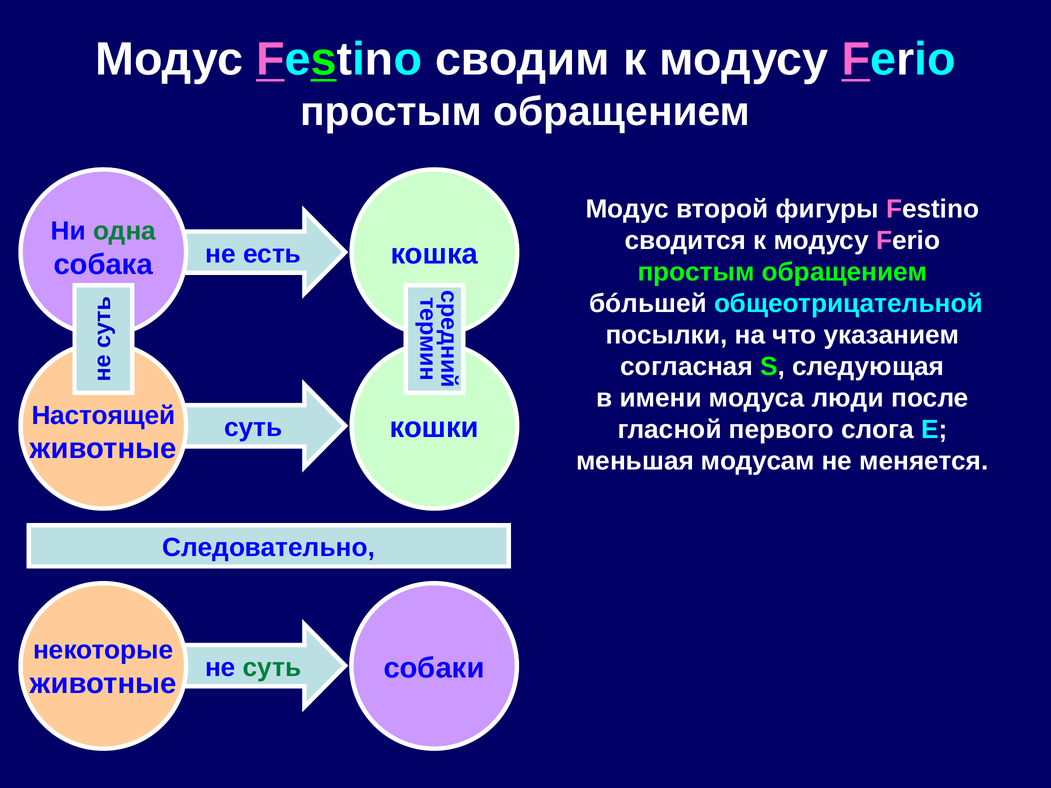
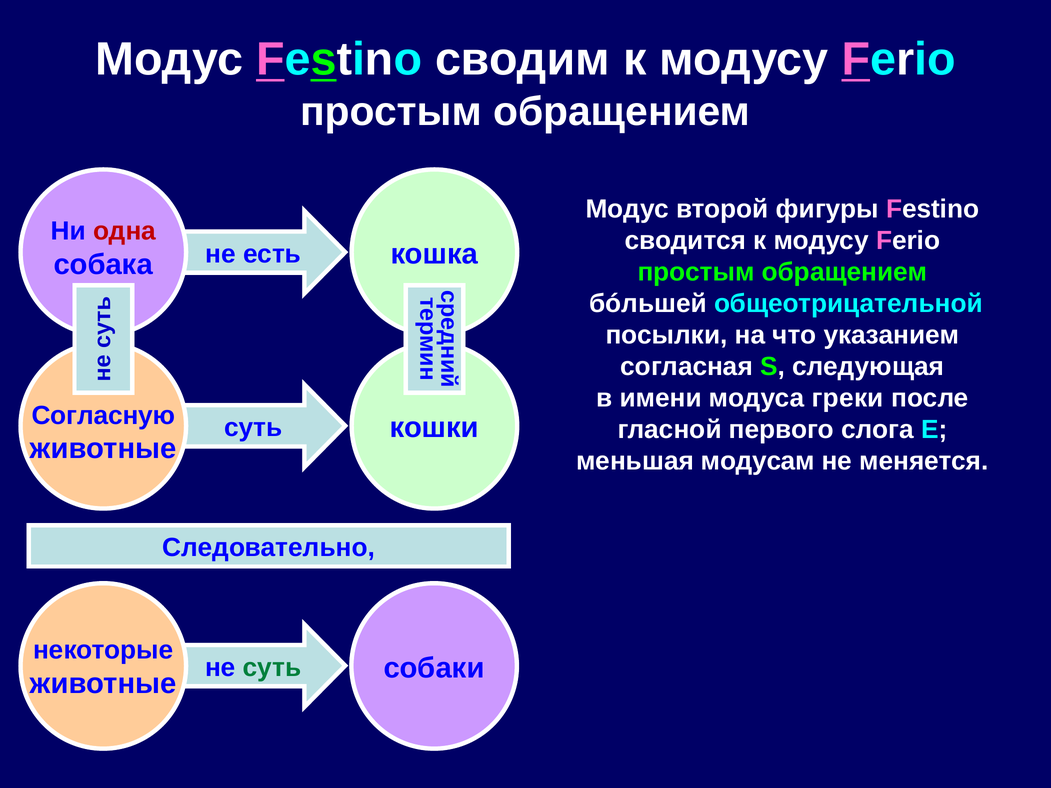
одна colour: green -> red (124, 231)
люди: люди -> греки (848, 398)
Настоящей: Настоящей -> Согласную (103, 415)
